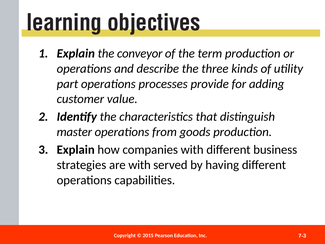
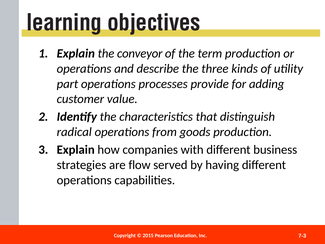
master: master -> radical (74, 132)
are with: with -> flow (140, 165)
